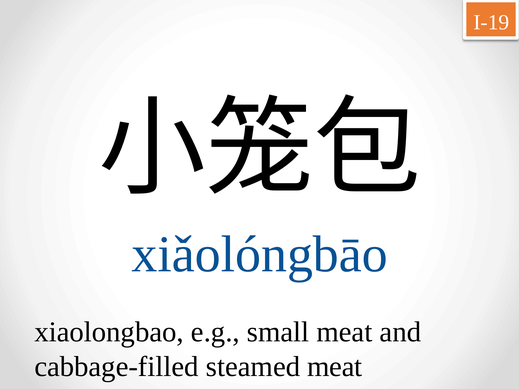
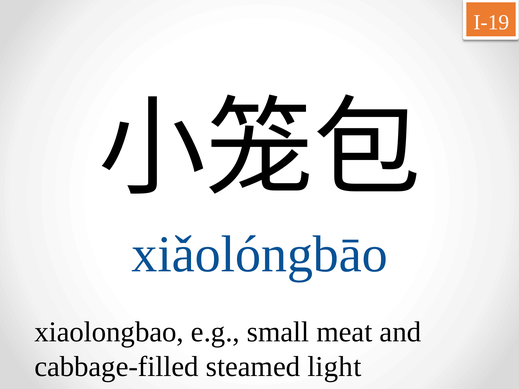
steamed meat: meat -> light (334, 367)
